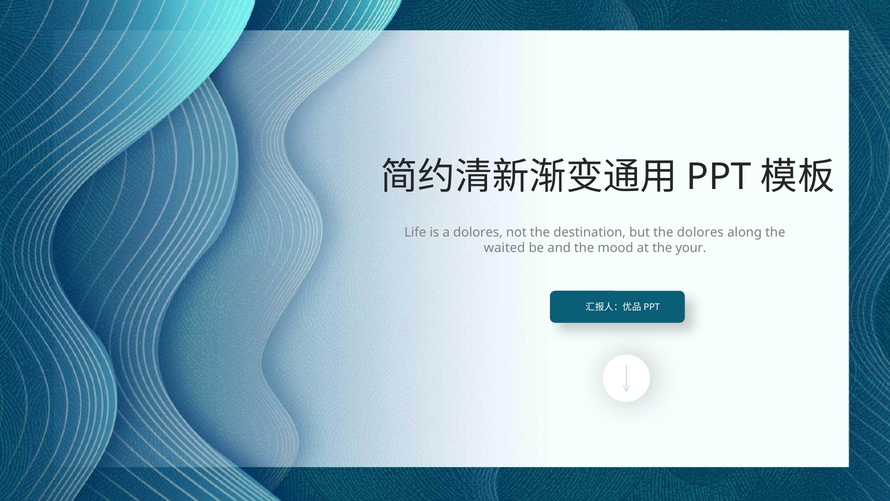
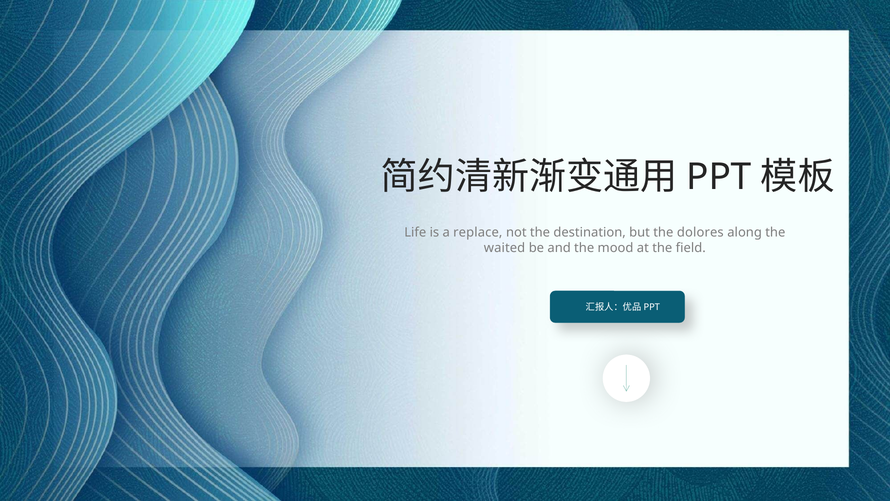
a dolores: dolores -> replace (478, 232)
your: your -> field (691, 248)
